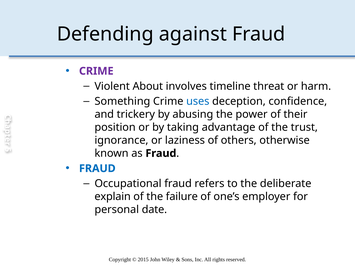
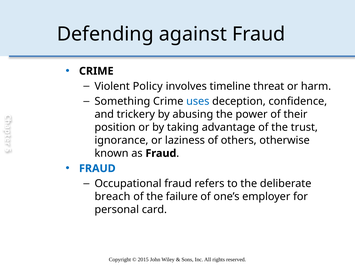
CRIME colour: purple -> black (96, 71)
About: About -> Policy (148, 86)
explain: explain -> breach (112, 197)
date: date -> card (154, 210)
